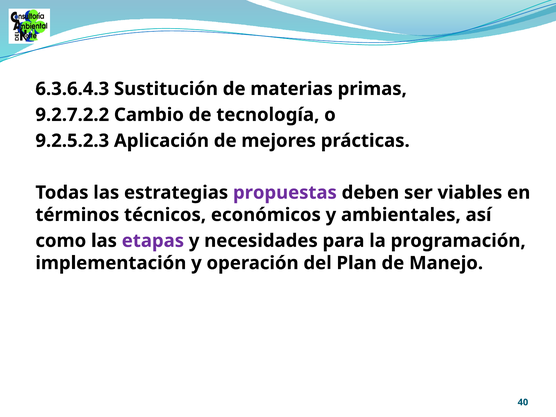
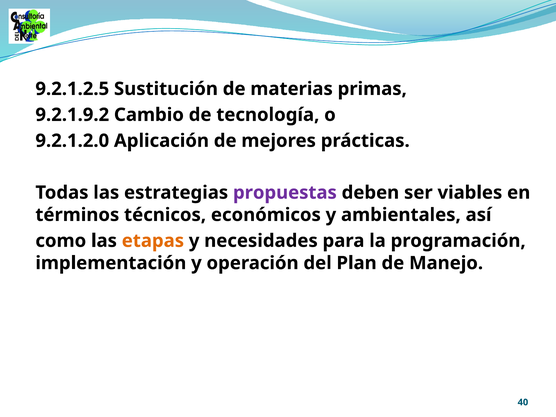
6.3.6.4.3: 6.3.6.4.3 -> 9.2.1.2.5 (72, 89)
9.2.7.2.2: 9.2.7.2.2 -> 9.2.1.9.2 (72, 115)
9.2.5.2.3: 9.2.5.2.3 -> 9.2.1.2.0 (72, 141)
etapas colour: purple -> orange (153, 241)
